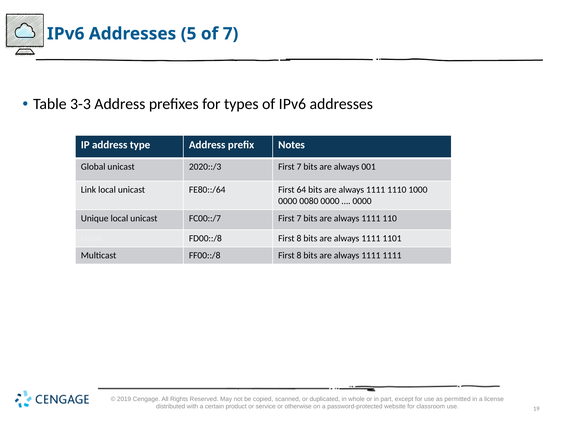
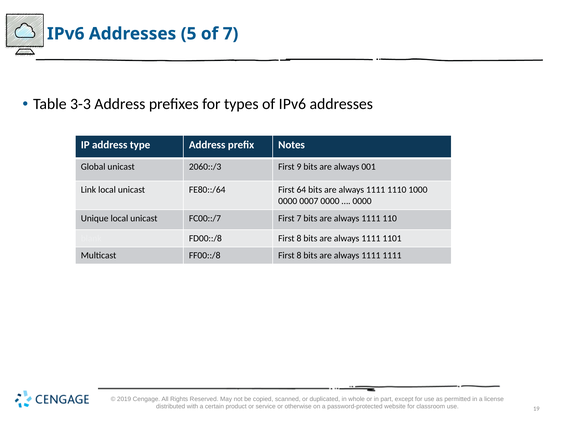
2020::/3: 2020::/3 -> 2060::/3 (205, 167)
7: 7 -> 9 (299, 167)
0080: 0080 -> 0007 (309, 201)
